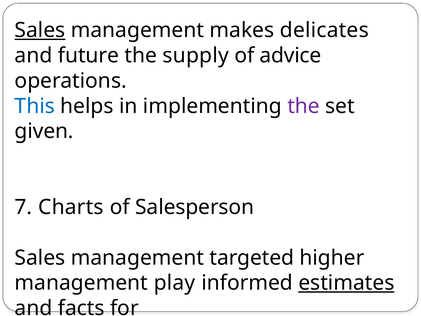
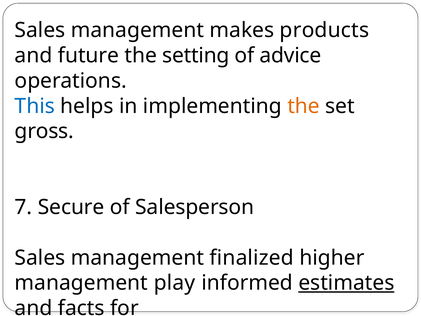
Sales underline: present -> none (40, 30)
delicates: delicates -> products (324, 30)
the supply: supply -> setting (196, 55)
the colour: purple -> orange (304, 106)
given: given -> gross (44, 131)
Charts: Charts -> Secure (71, 207)
targeted: targeted -> finalized (252, 258)
